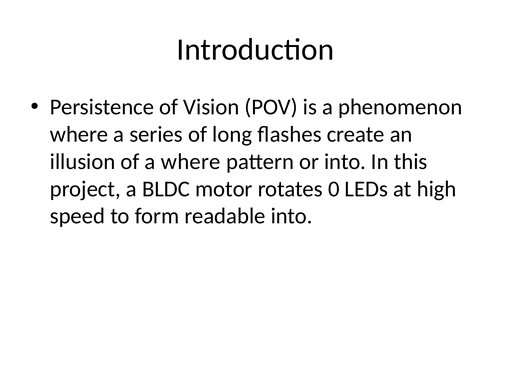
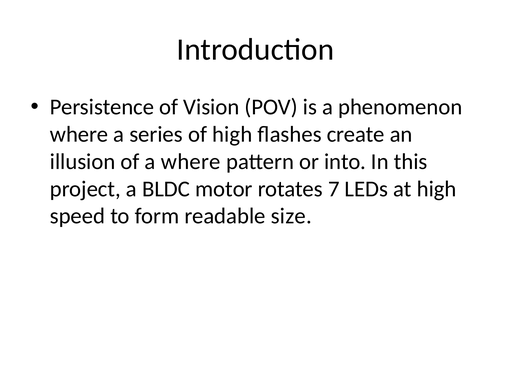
of long: long -> high (232, 134)
0: 0 -> 7 (334, 189)
readable into: into -> size (291, 216)
